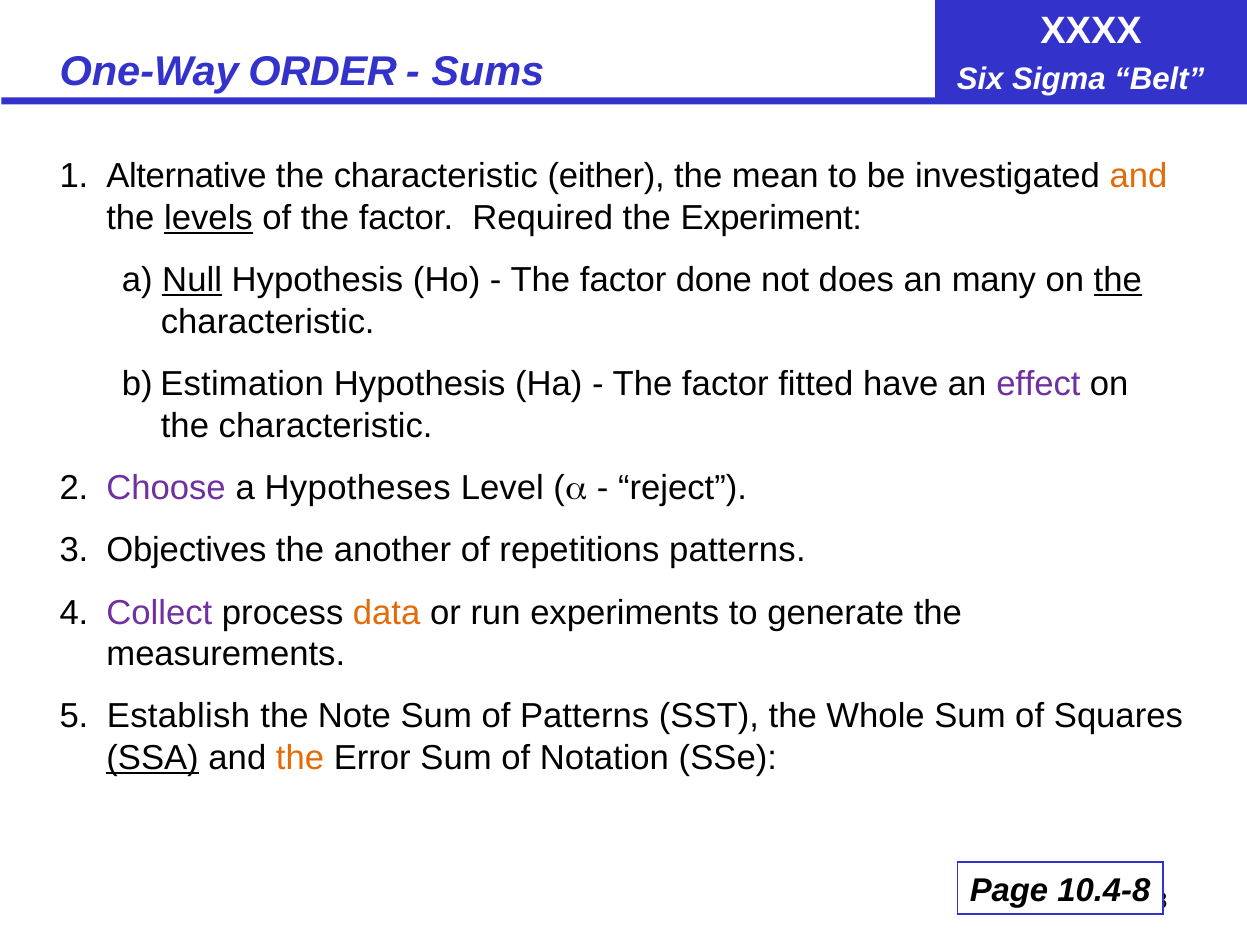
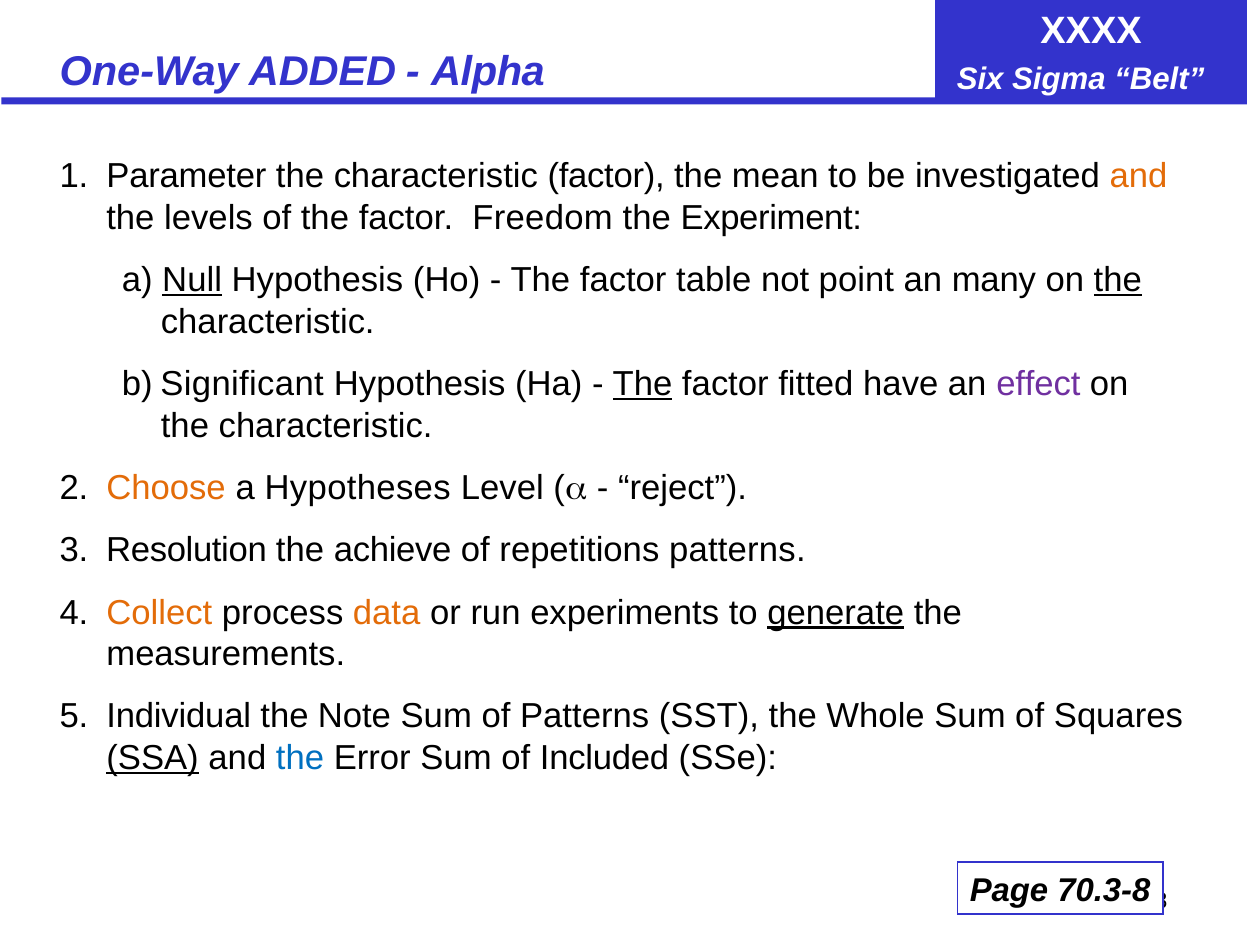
ORDER: ORDER -> ADDED (323, 71)
Sums: Sums -> Alpha (488, 71)
Alternative: Alternative -> Parameter (186, 176)
characteristic either: either -> factor (606, 176)
levels underline: present -> none (208, 218)
Required: Required -> Freedom (543, 218)
done: done -> table (714, 280)
does: does -> point (856, 280)
Estimation: Estimation -> Significant (242, 384)
The underline: none -> present (643, 384)
Choose colour: purple -> orange (166, 488)
Objectives: Objectives -> Resolution (186, 550)
another: another -> achieve (393, 550)
Collect colour: purple -> orange (159, 613)
generate underline: none -> present (836, 613)
Establish: Establish -> Individual (179, 717)
the colour: orange -> blue (300, 758)
Notation: Notation -> Included (605, 758)
10.4-8: 10.4-8 -> 70.3-8 (1104, 891)
